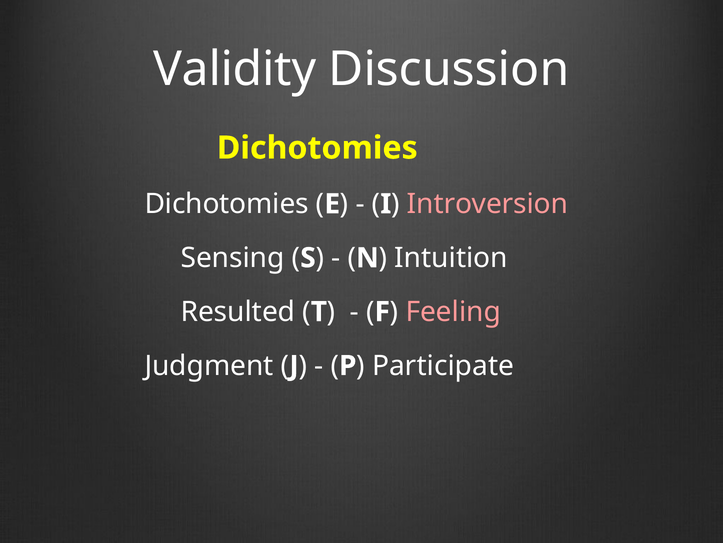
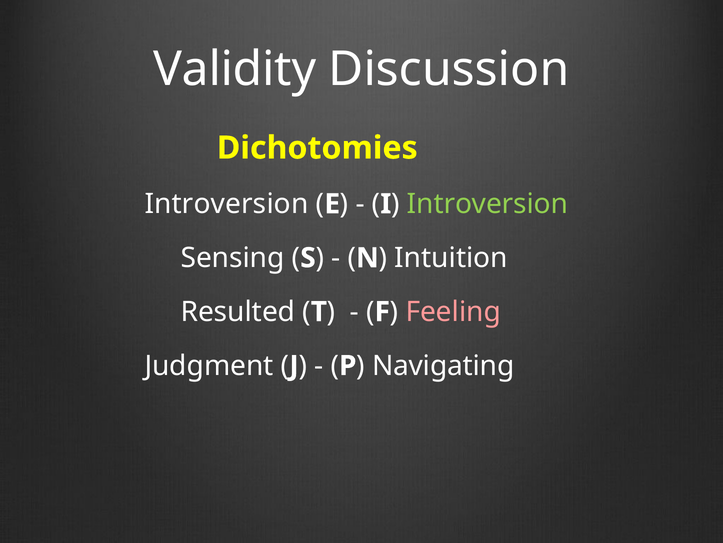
Dichotomies: Dichotomies -> Introversion (226, 204)
Introversion colour: pink -> light green (487, 204)
Participate: Participate -> Navigating (443, 365)
